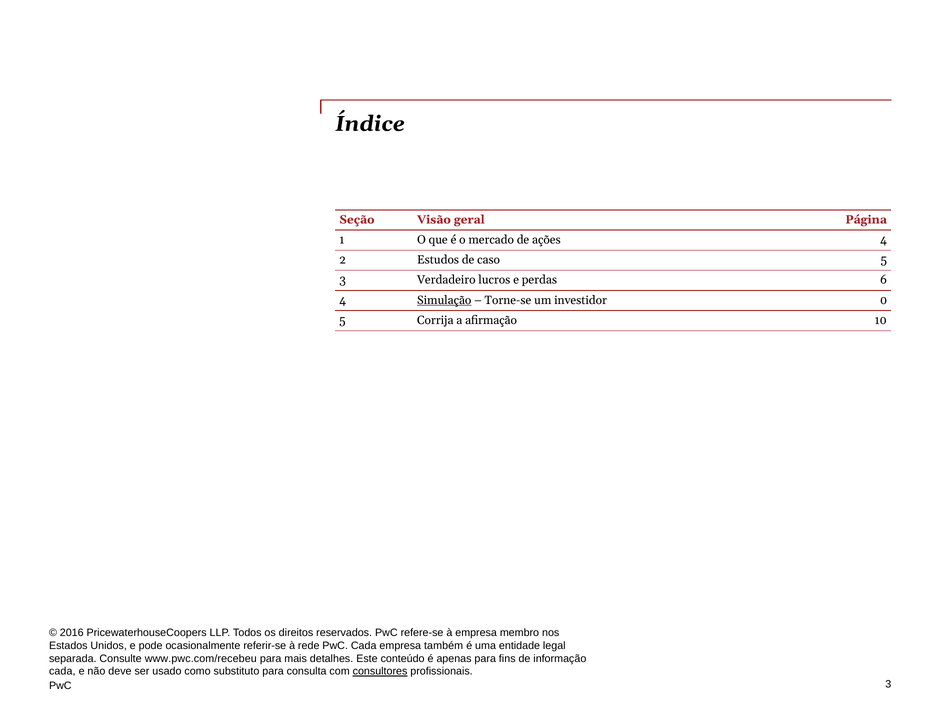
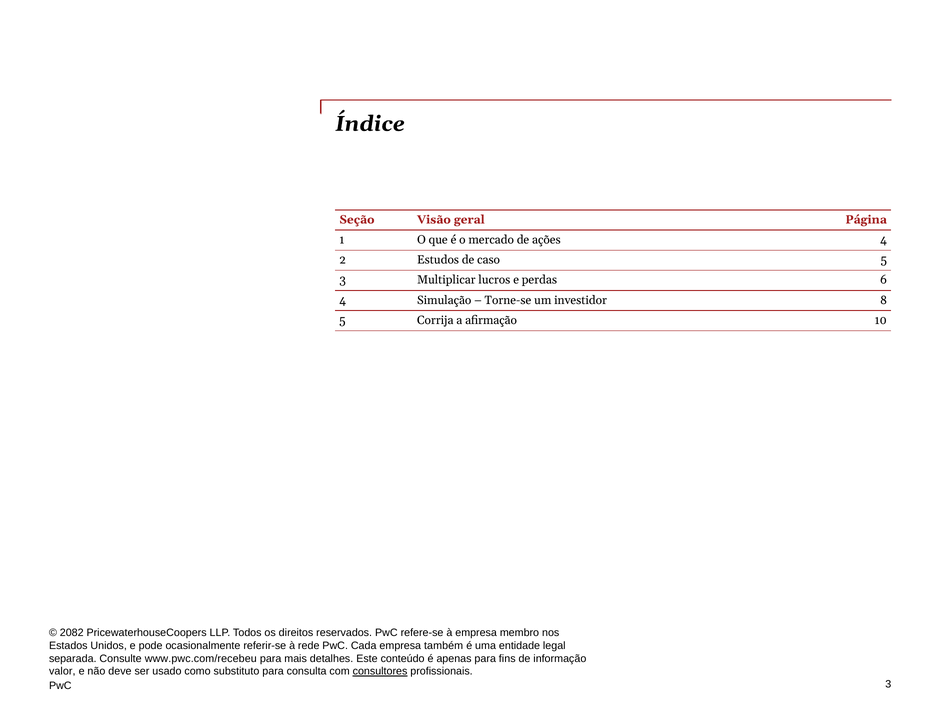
Verdadeiro: Verdadeiro -> Multiplicar (446, 280)
Simulação underline: present -> none (444, 300)
0: 0 -> 8 (884, 300)
2016: 2016 -> 2082 (72, 633)
cada: cada -> valor (62, 672)
